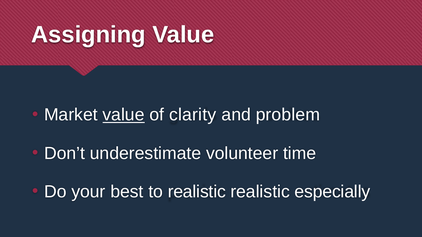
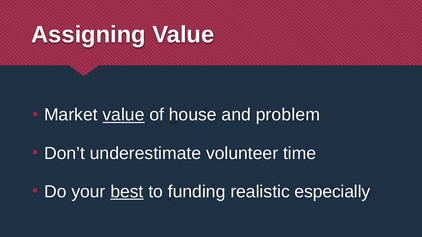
clarity: clarity -> house (193, 115)
best underline: none -> present (127, 192)
to realistic: realistic -> funding (197, 192)
